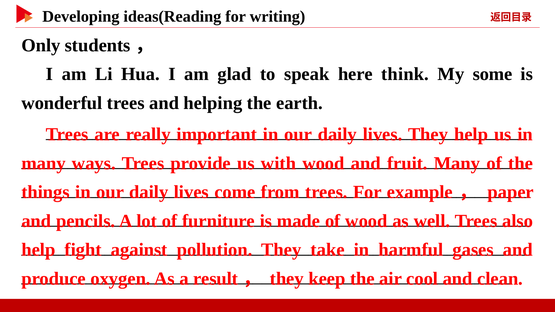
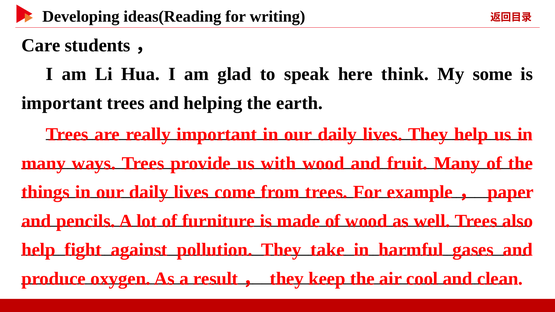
Only: Only -> Care (41, 45)
wonderful: wonderful -> important (62, 103)
